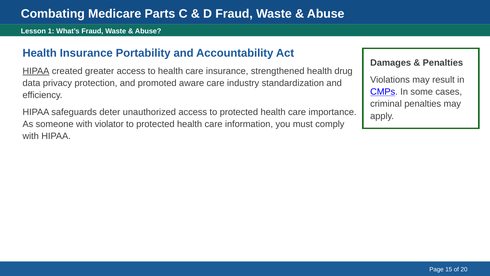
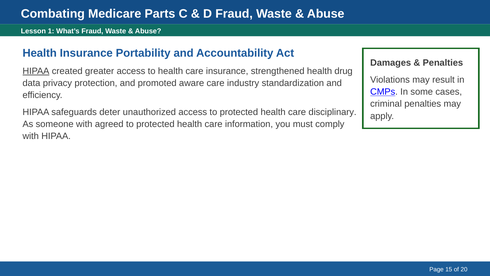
importance: importance -> disciplinary (333, 112)
violator: violator -> agreed (109, 124)
